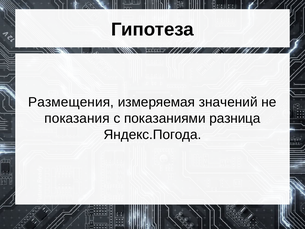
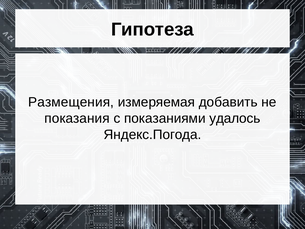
значений: значений -> добавить (228, 102)
разница: разница -> удалось (235, 118)
